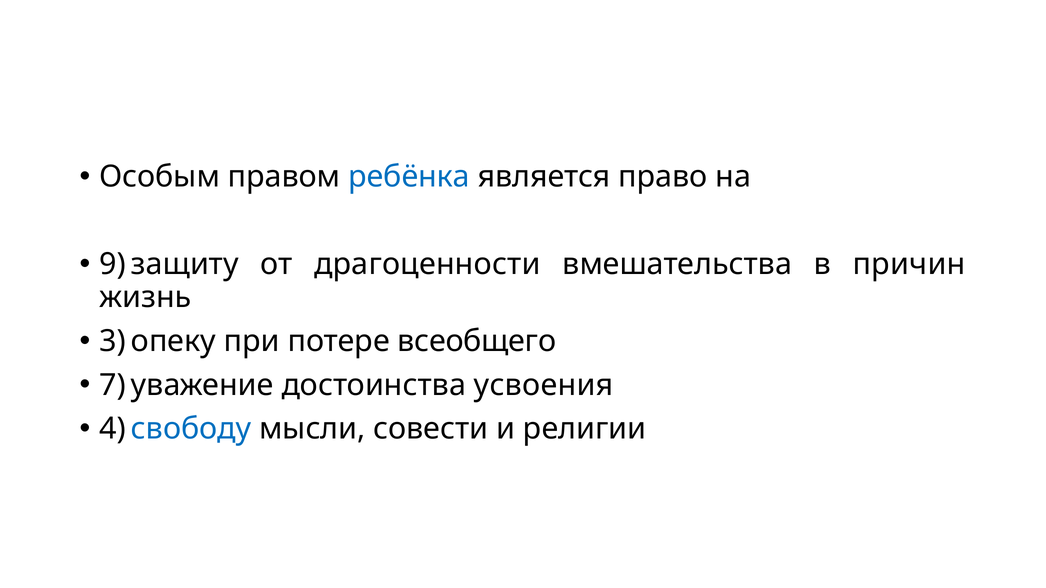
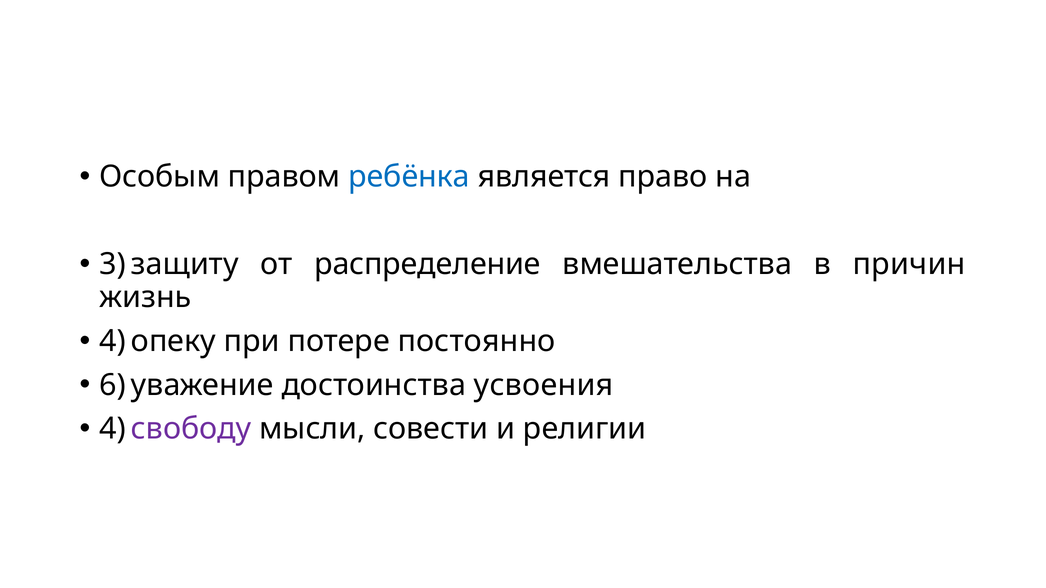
9: 9 -> 3 (113, 265)
драгоценности: драгоценности -> распределение (427, 265)
3: 3 -> 4 (113, 341)
всеобщего: всеобщего -> постоянно (477, 341)
7: 7 -> 6 (113, 385)
свободу colour: blue -> purple (191, 429)
